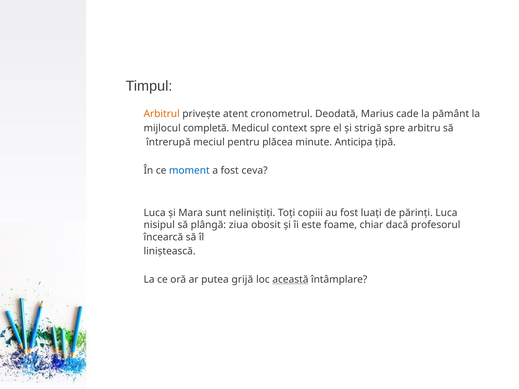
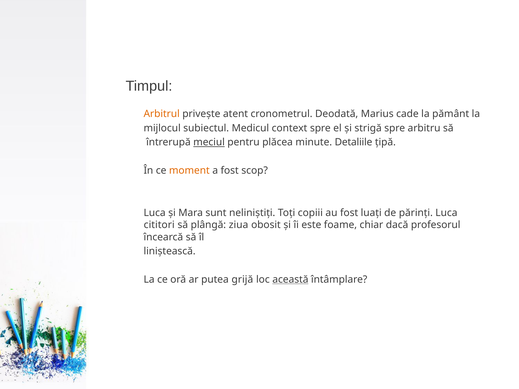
completă: completă -> subiectul (206, 128)
meciul underline: none -> present (209, 142)
Anticipa: Anticipa -> Detaliile (354, 142)
moment colour: blue -> orange (189, 171)
ceva: ceva -> scop (255, 171)
nisipul: nisipul -> cititori (159, 225)
